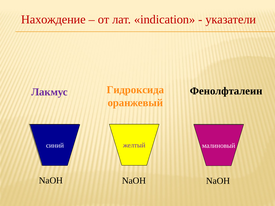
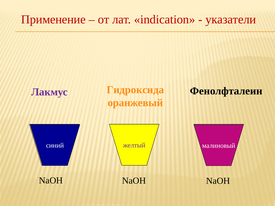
Нахождение: Нахождение -> Применение (53, 20)
